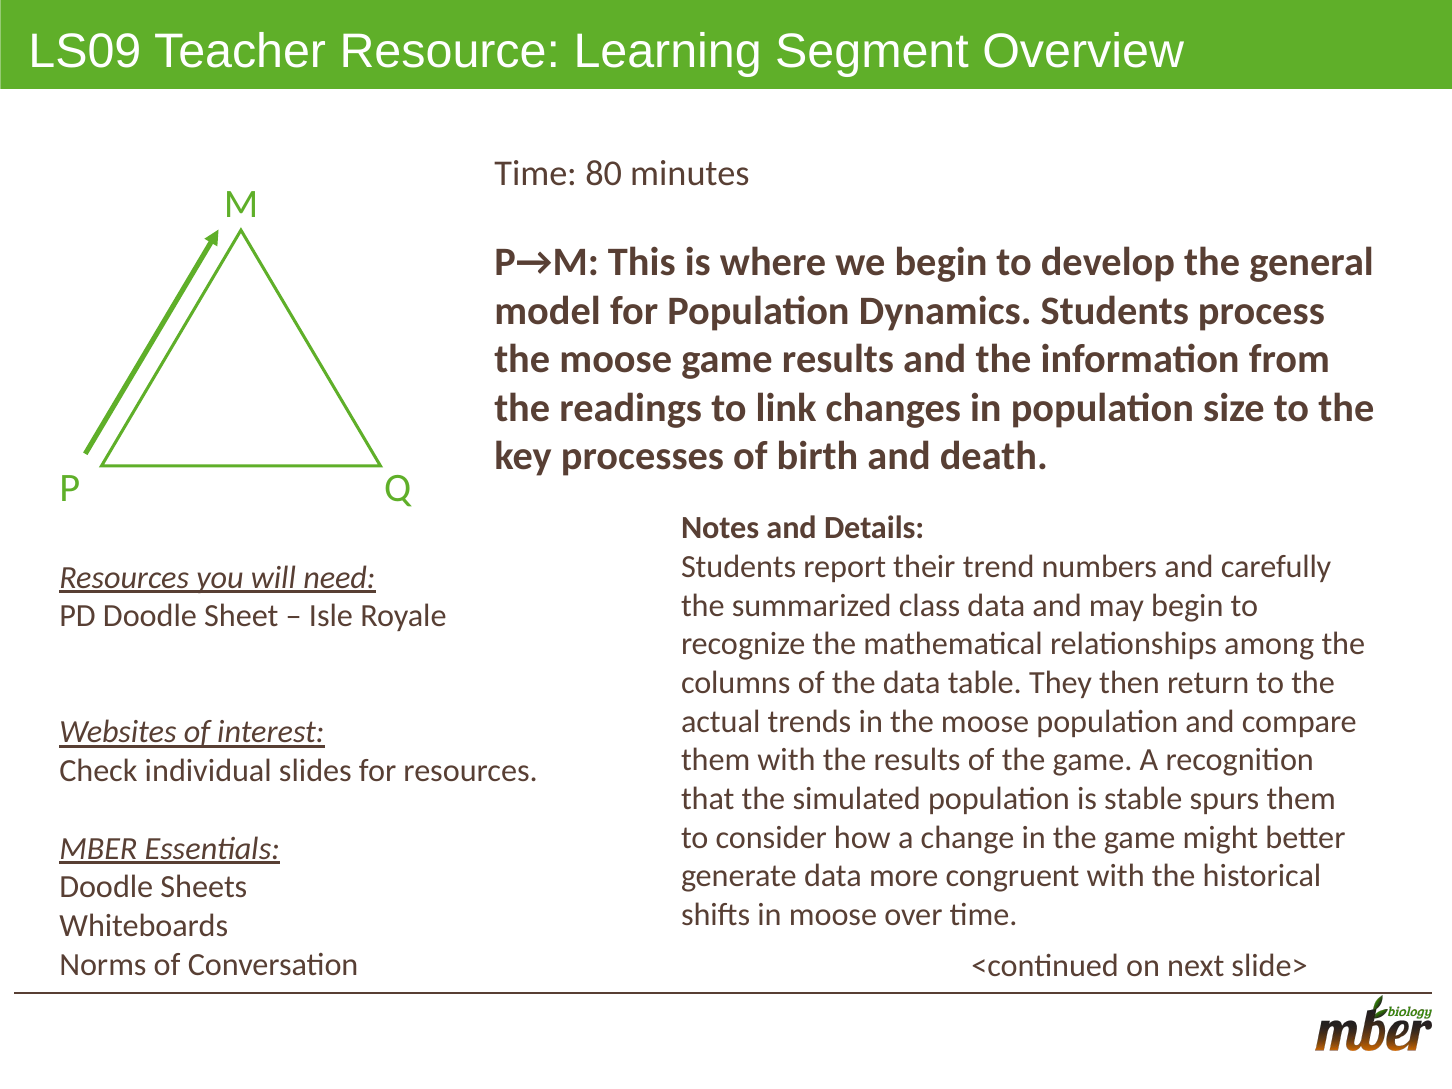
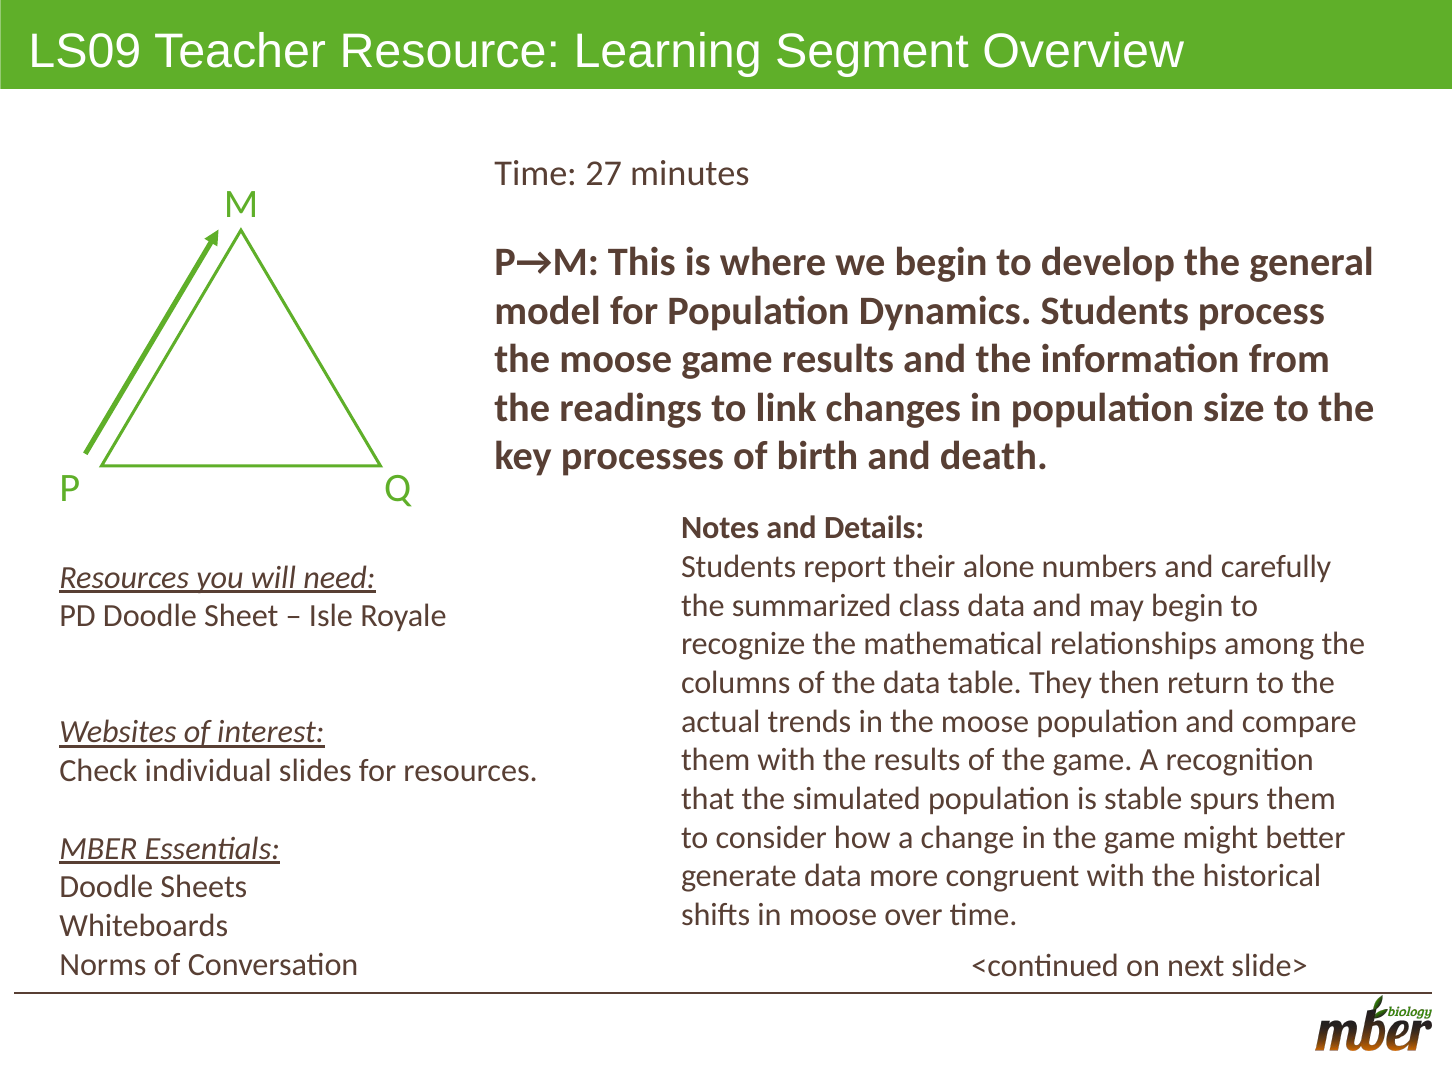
80: 80 -> 27 (604, 173)
trend: trend -> alone (999, 567)
